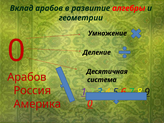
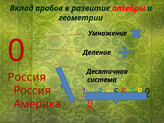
Арабов: Арабов -> Россия (27, 77)
